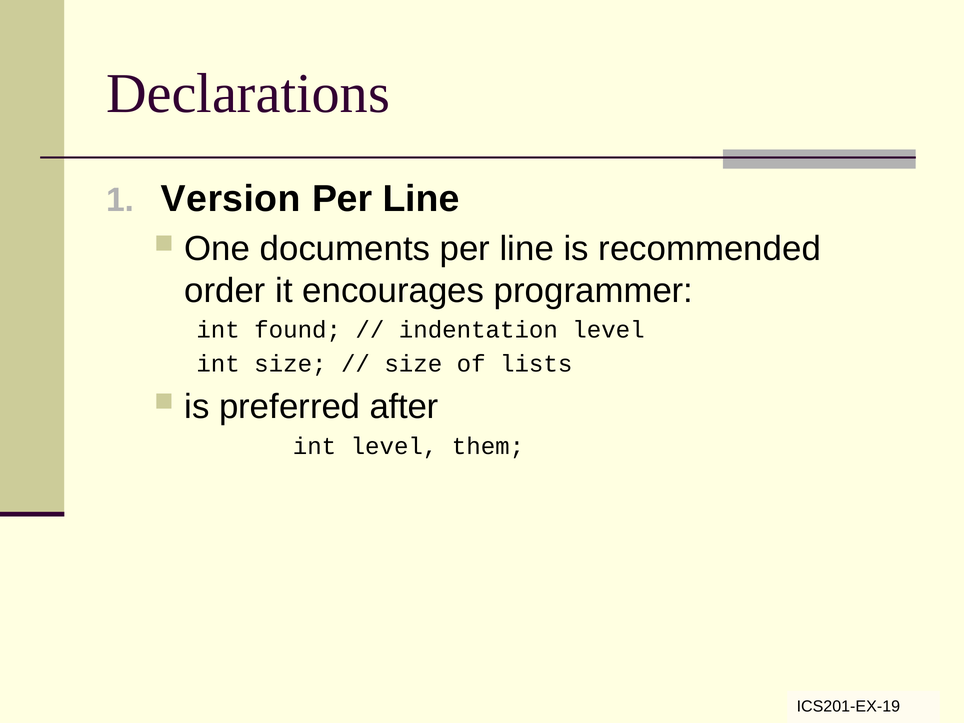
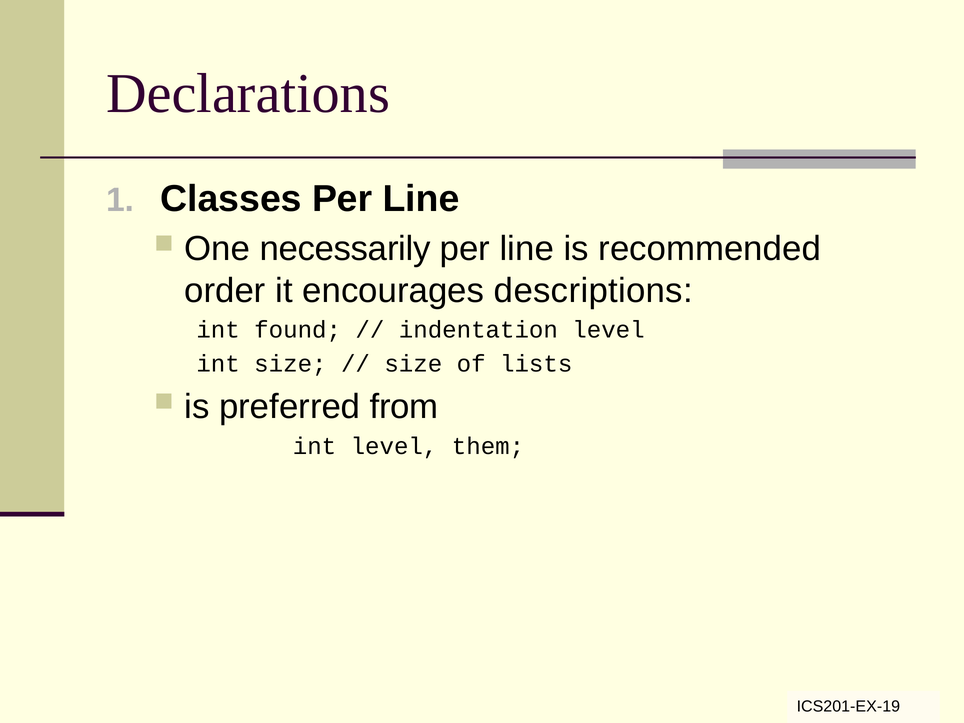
Version: Version -> Classes (231, 199)
documents: documents -> necessarily (345, 249)
programmer: programmer -> descriptions (593, 291)
after: after -> from (404, 407)
